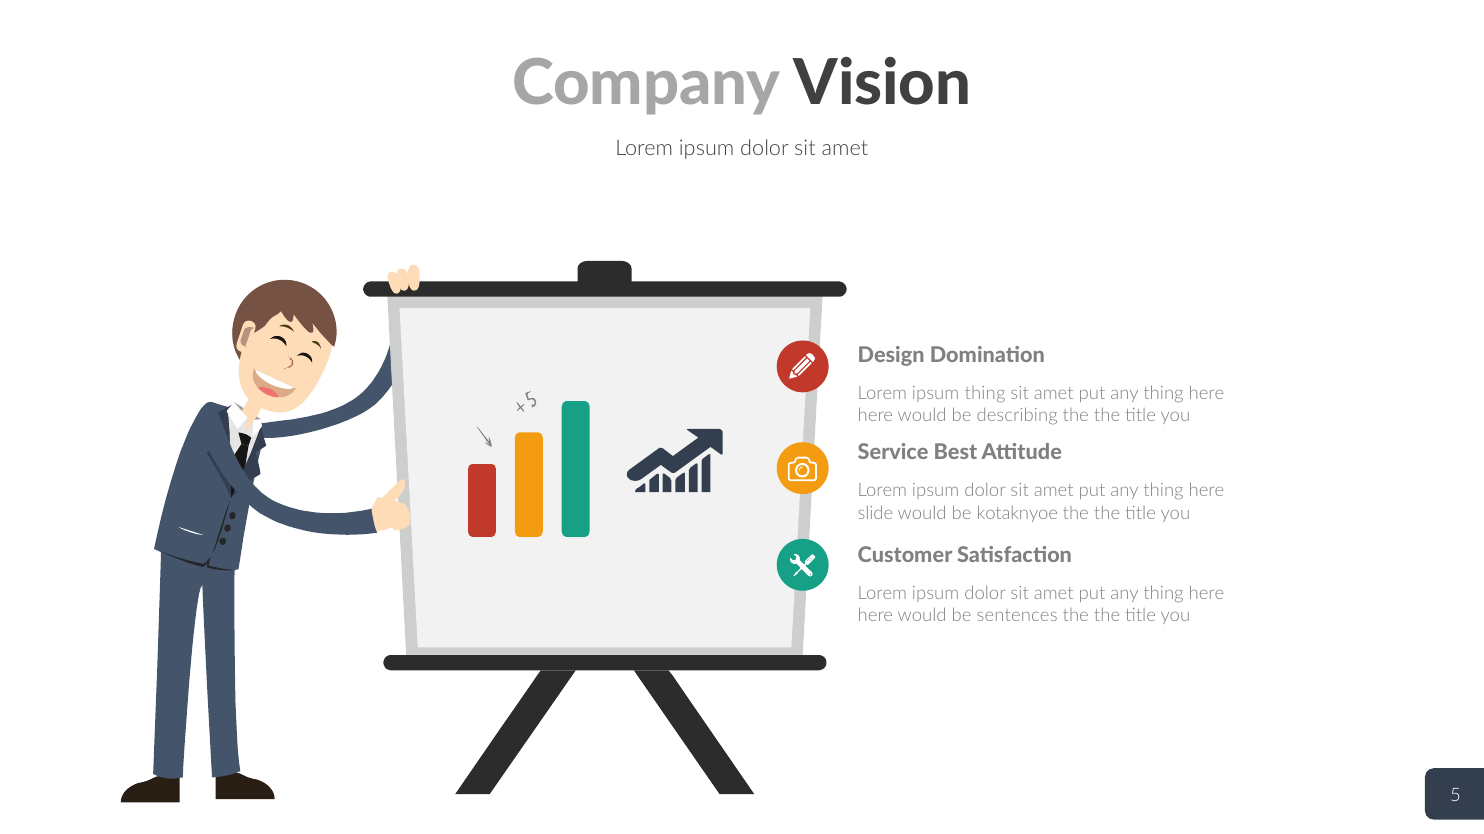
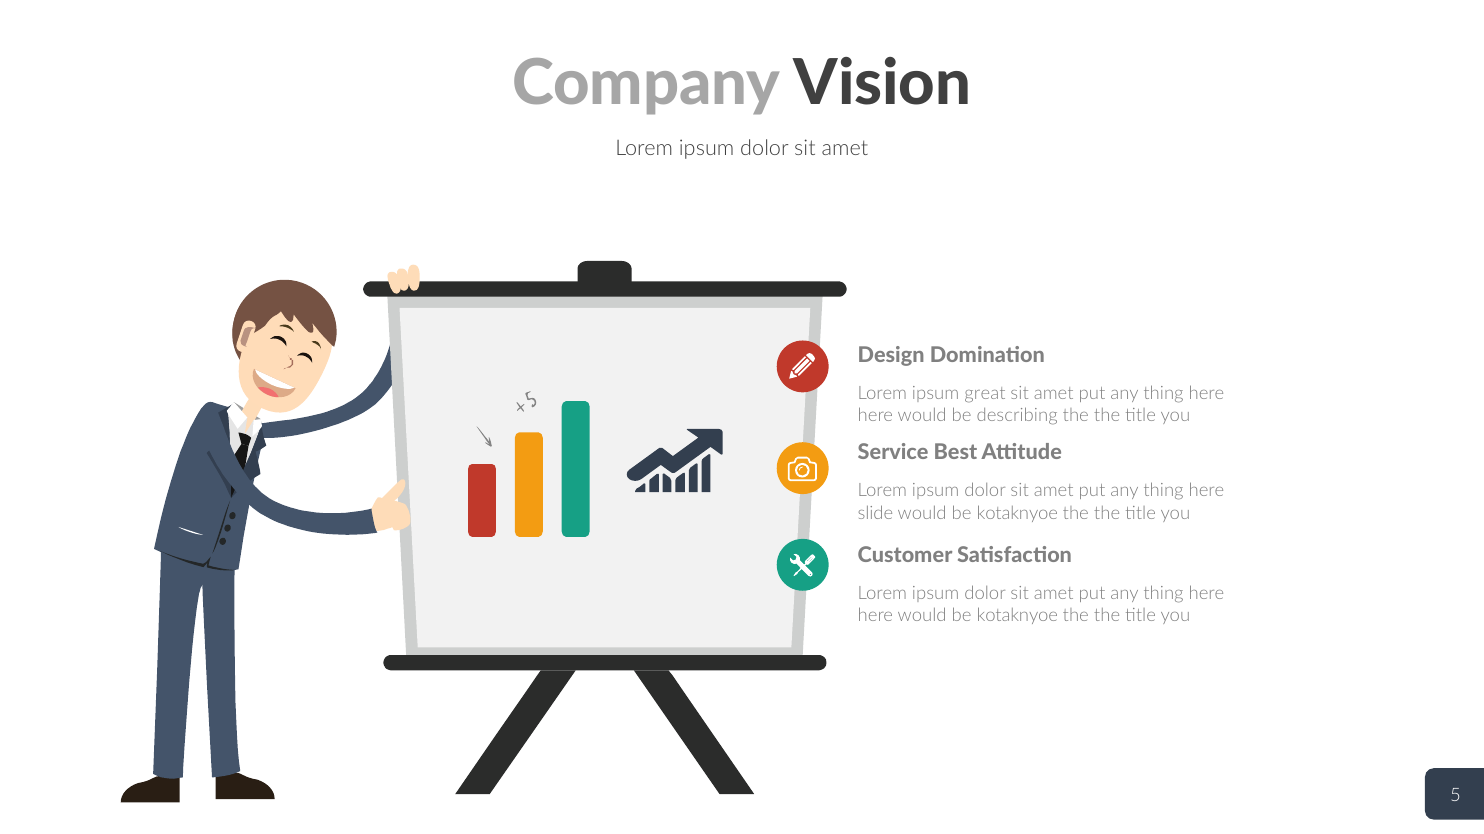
ipsum thing: thing -> great (985, 394)
here would be sentences: sentences -> kotaknyoe (1017, 616)
